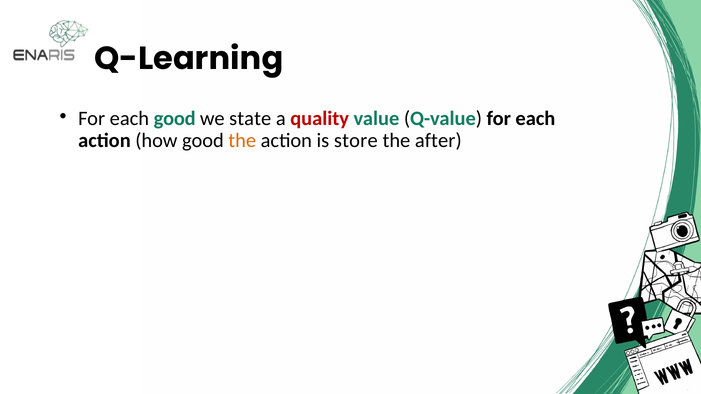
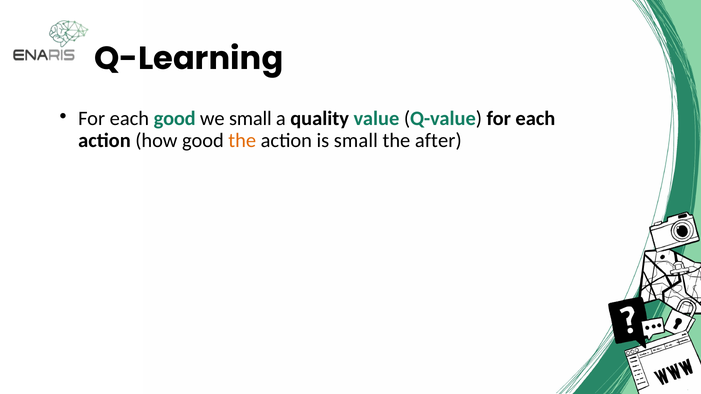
we state: state -> small (250, 118)
quality colour: red -> black (320, 118)
is store: store -> small (356, 141)
